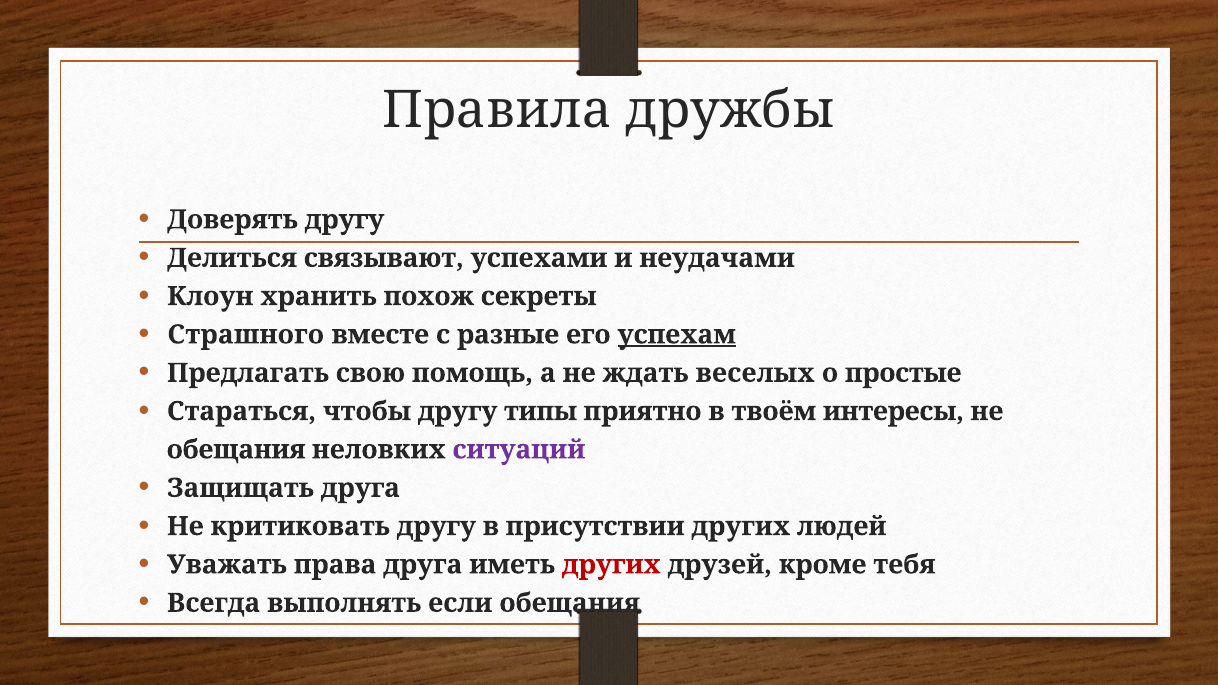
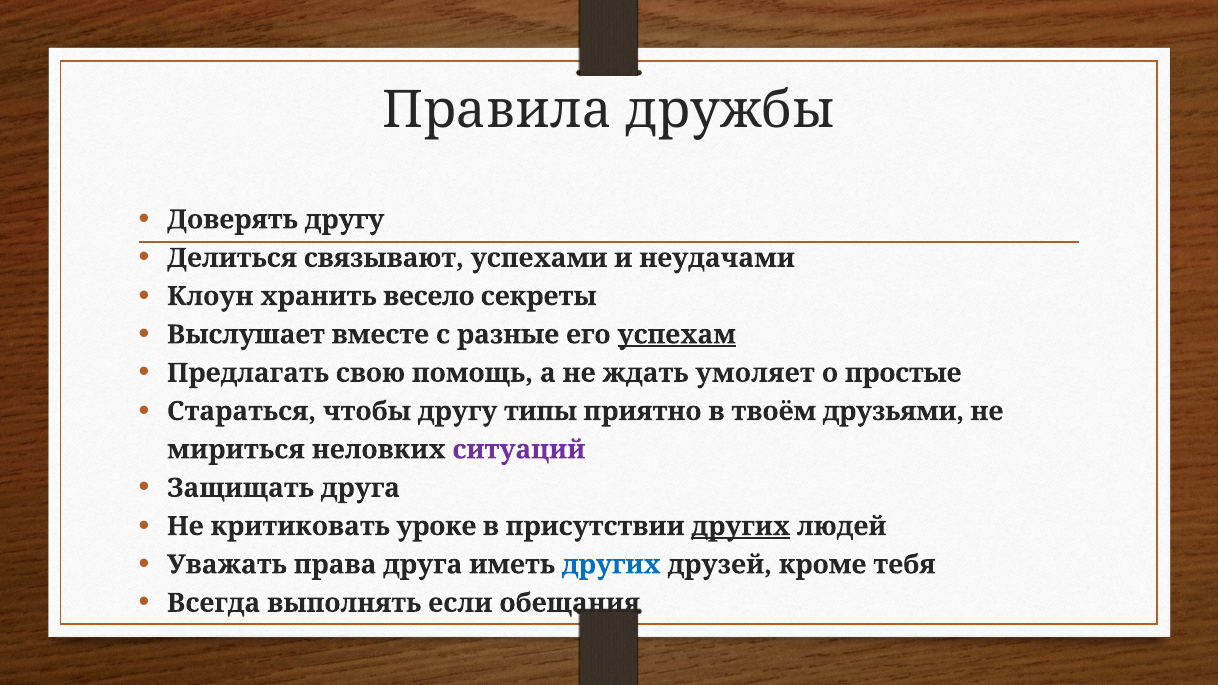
похож: похож -> весело (429, 296)
Страшного: Страшного -> Выслушает (246, 335)
веселых: веселых -> умоляет (755, 373)
интересы: интересы -> друзьями (893, 411)
обещания: обещания -> мириться (236, 450)
критиковать другу: другу -> уроке (436, 526)
других underline: none -> present (741, 526)
других colour: red -> blue (611, 565)
